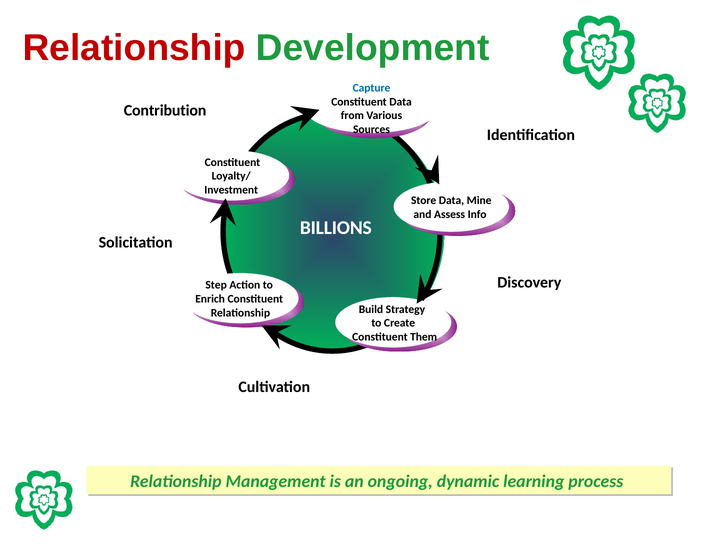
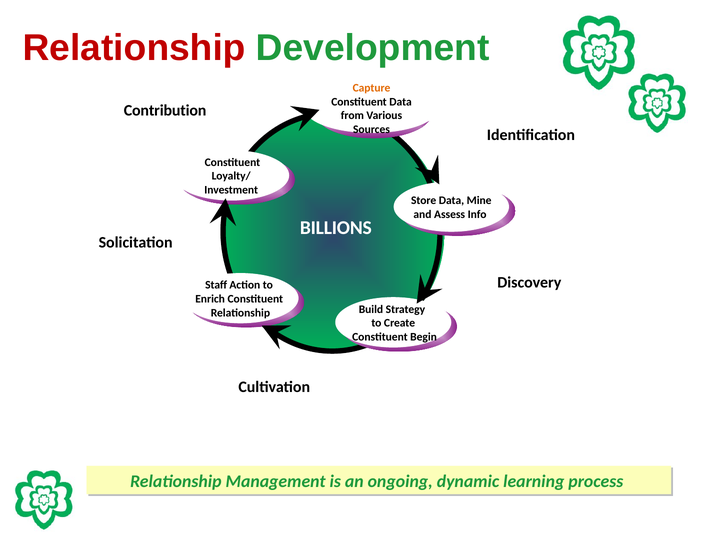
Capture colour: blue -> orange (372, 88)
Step: Step -> Staff (216, 285)
Them: Them -> Begin (424, 337)
